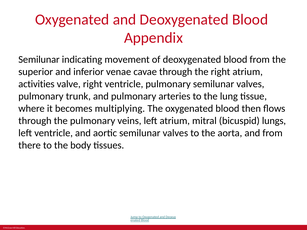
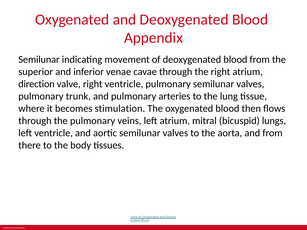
activities: activities -> direction (36, 84)
multiplying: multiplying -> stimulation (120, 109)
